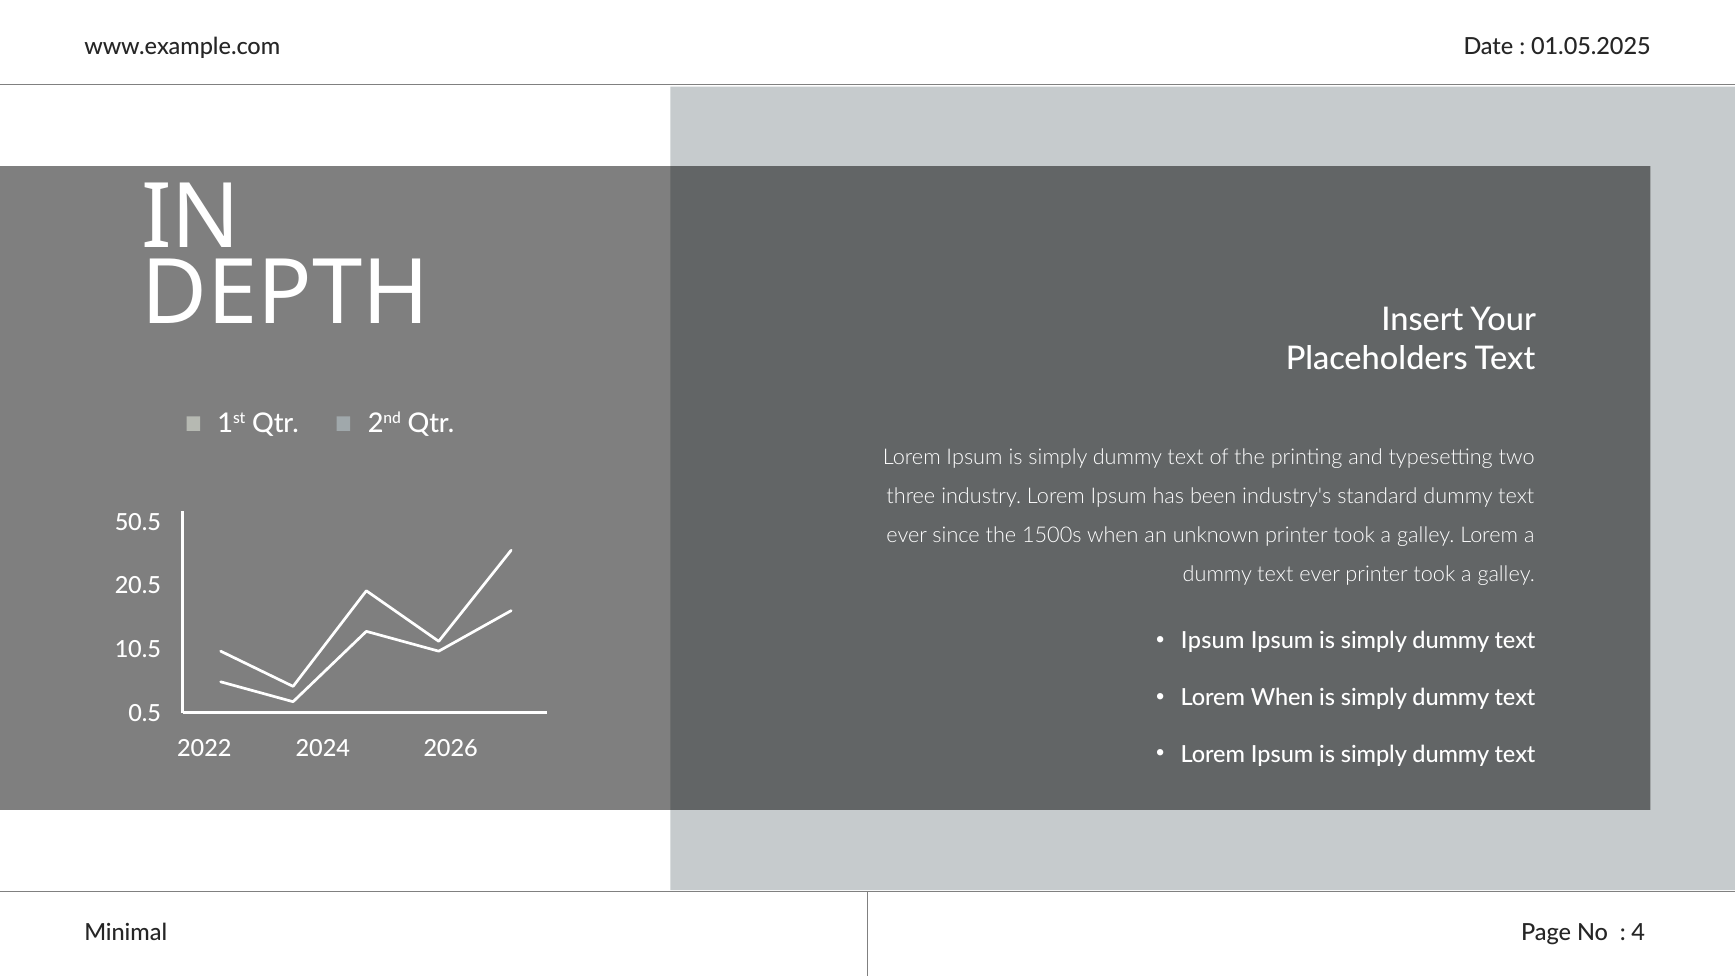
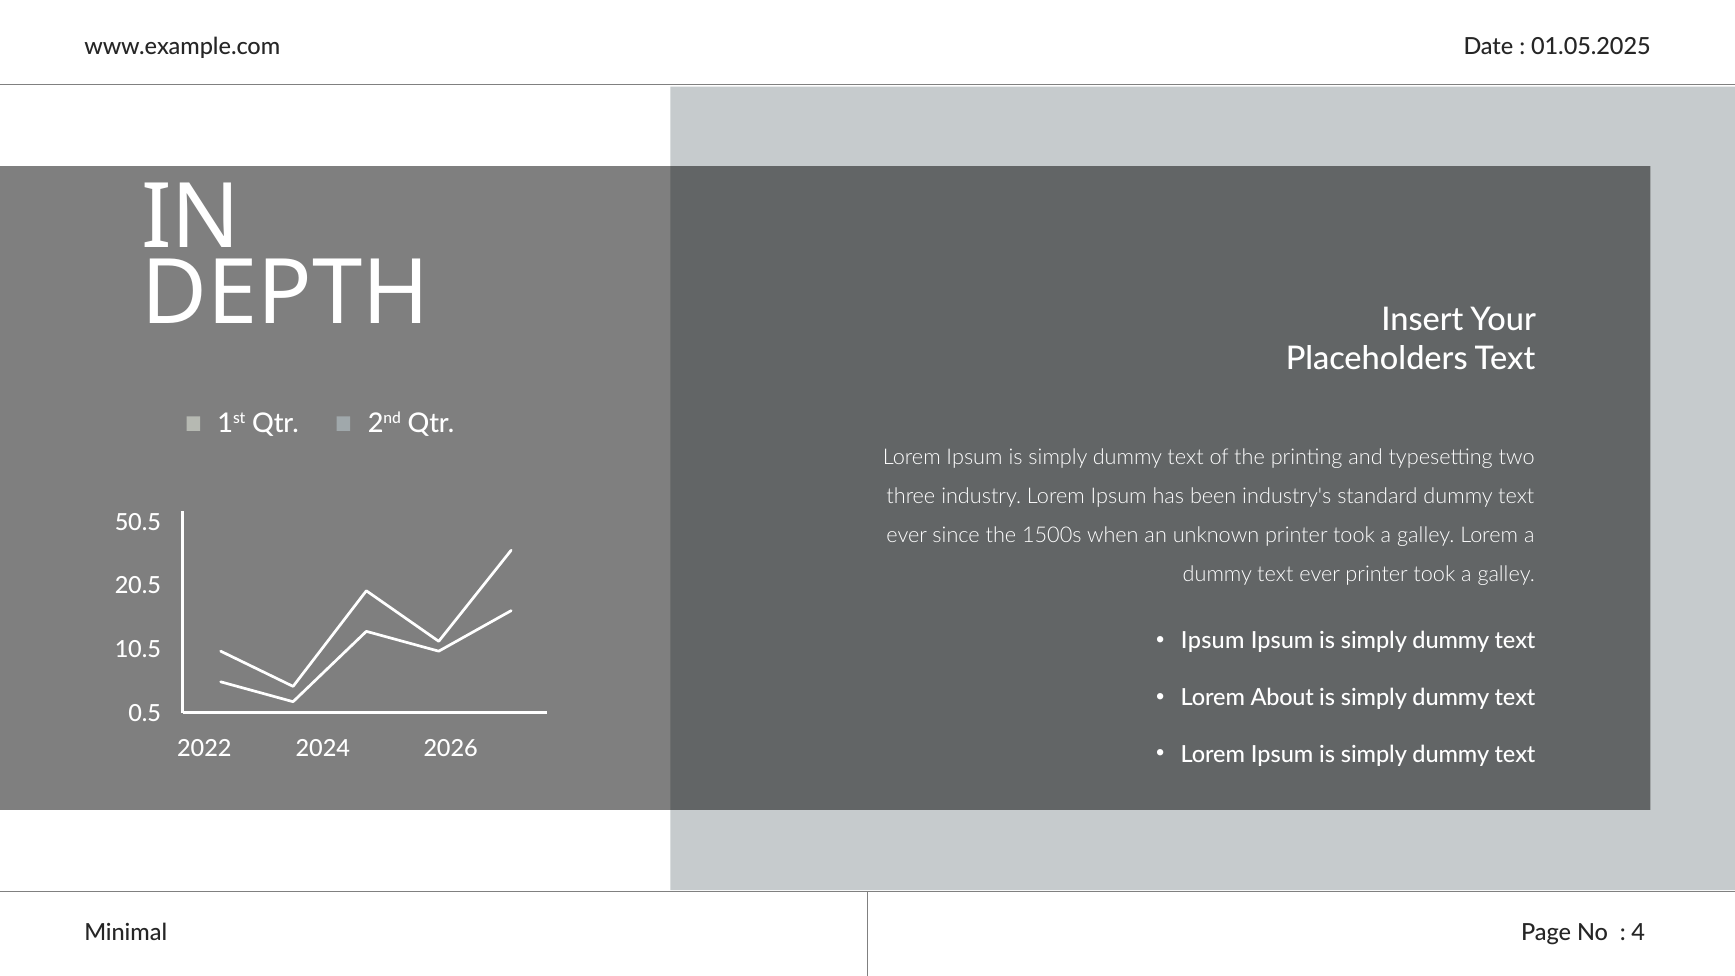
Lorem When: When -> About (1282, 698)
